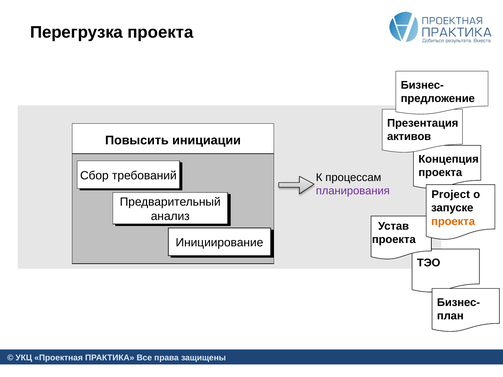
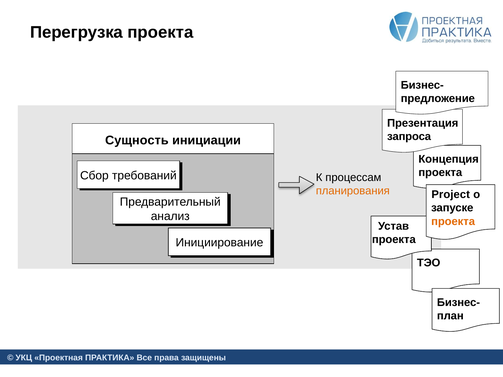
активов: активов -> запроса (409, 137)
Повысить: Повысить -> Сущность (137, 140)
планирования colour: purple -> orange (353, 191)
